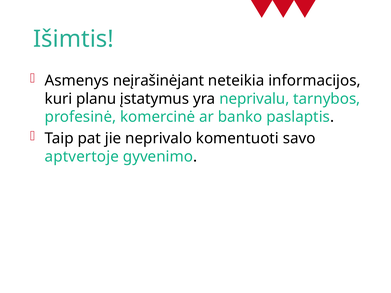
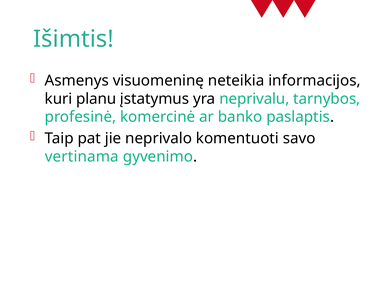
neįrašinėjant: neįrašinėjant -> visuomeninę (158, 81)
aptvertoje: aptvertoje -> vertinama (82, 157)
